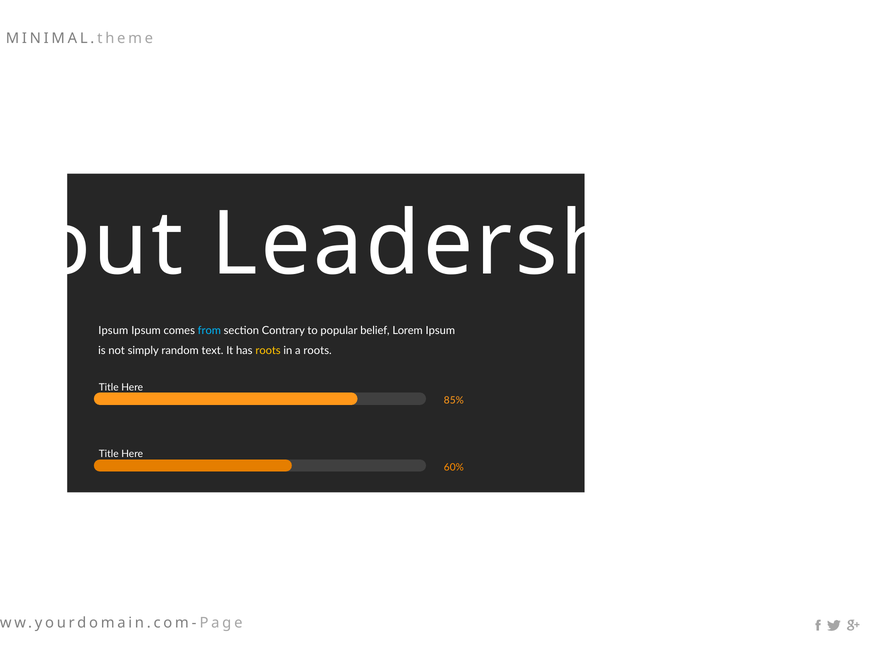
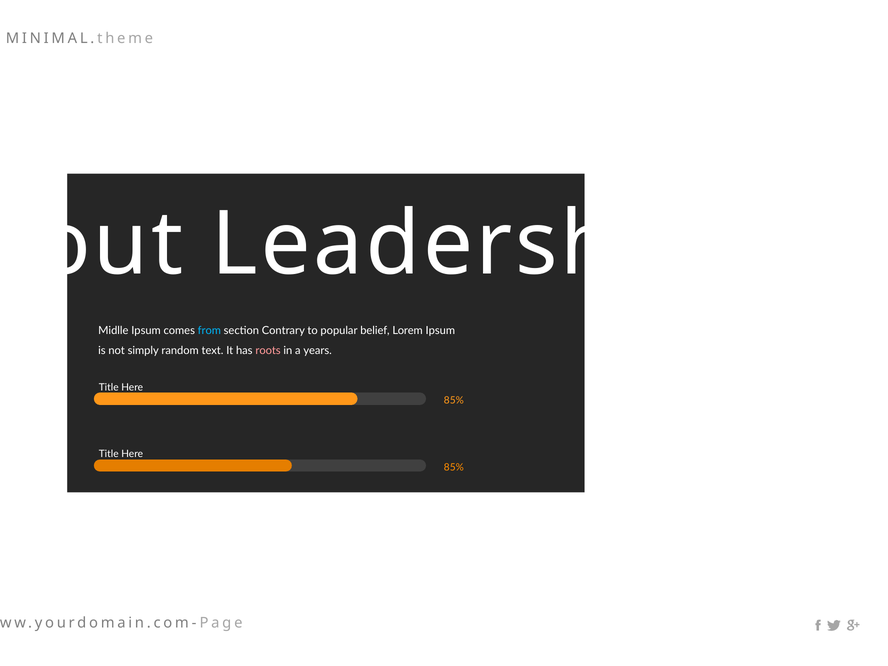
Ipsum: Ipsum -> Midlle (113, 331)
roots colour: yellow -> pink (268, 351)
a roots: roots -> years (318, 351)
60%: 60% -> 85% (454, 467)
